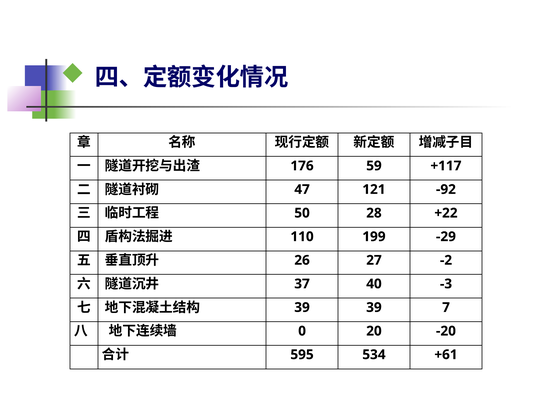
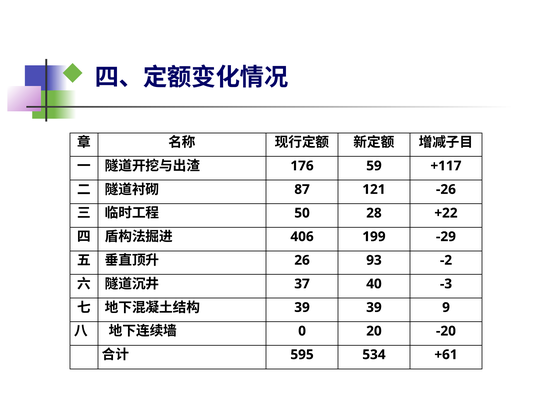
47: 47 -> 87 (302, 189)
-92: -92 -> -26 (446, 189)
110: 110 -> 406 (302, 237)
27: 27 -> 93 (374, 260)
7: 7 -> 9 (446, 307)
